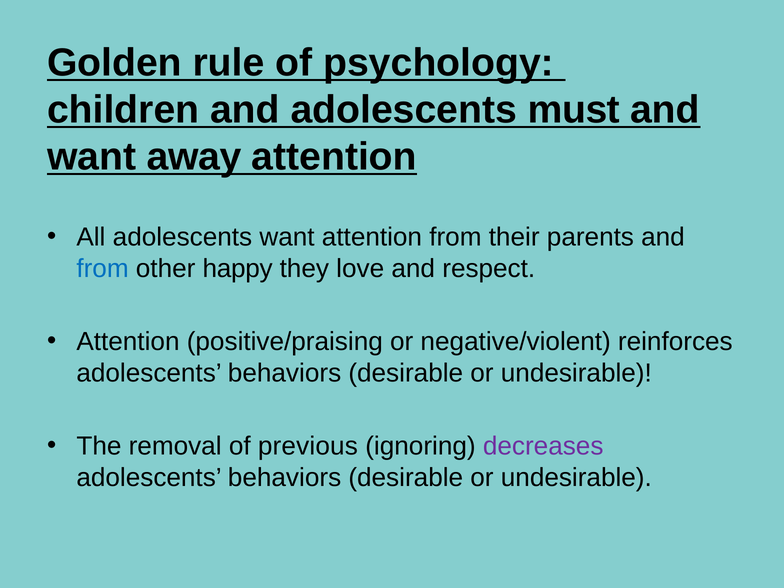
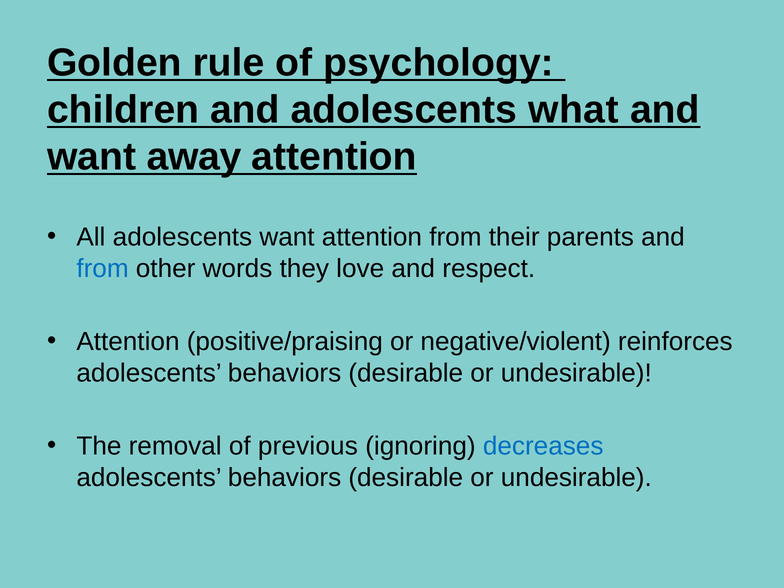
must: must -> what (573, 110)
happy: happy -> words (237, 268)
decreases colour: purple -> blue (543, 446)
